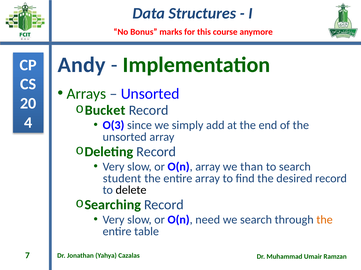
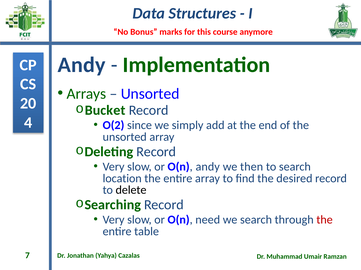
O(3: O(3 -> O(2 (113, 126)
O(n array: array -> andy (208, 167)
than: than -> then (252, 167)
student: student -> location (122, 179)
the colour: orange -> red (325, 220)
